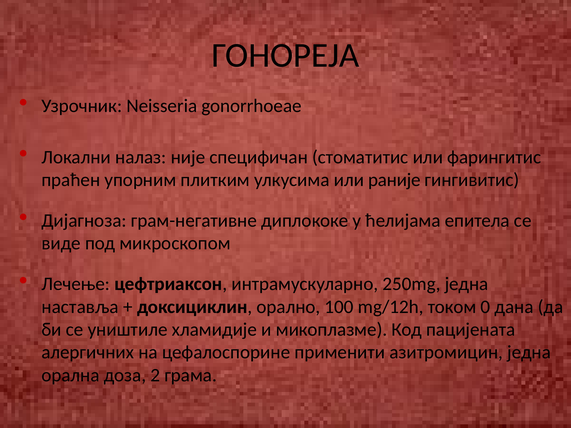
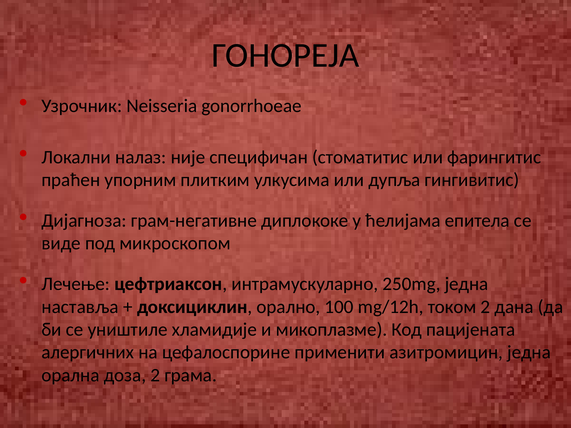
раније: раније -> дупља (394, 180)
током 0: 0 -> 2 (485, 307)
